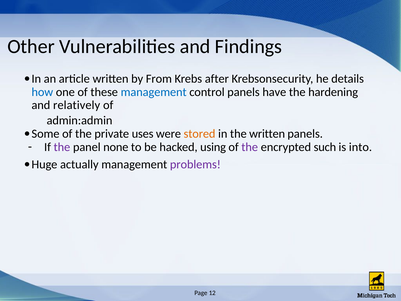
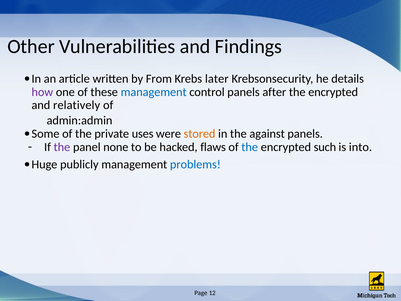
after: after -> later (217, 79)
how colour: blue -> purple (42, 92)
have: have -> after (274, 92)
hardening: hardening -> encrypted (333, 92)
the written: written -> against (267, 134)
using: using -> flaws (213, 147)
the colour: purple -> blue (250, 147)
actually: actually -> publicly (79, 164)
problems colour: purple -> blue (195, 164)
